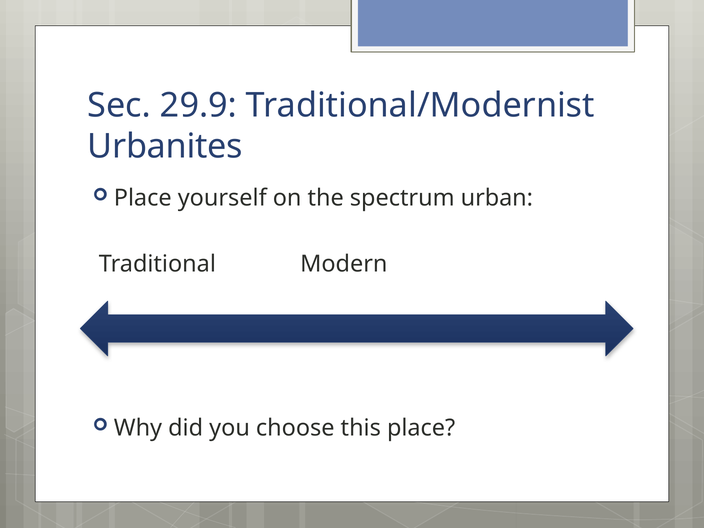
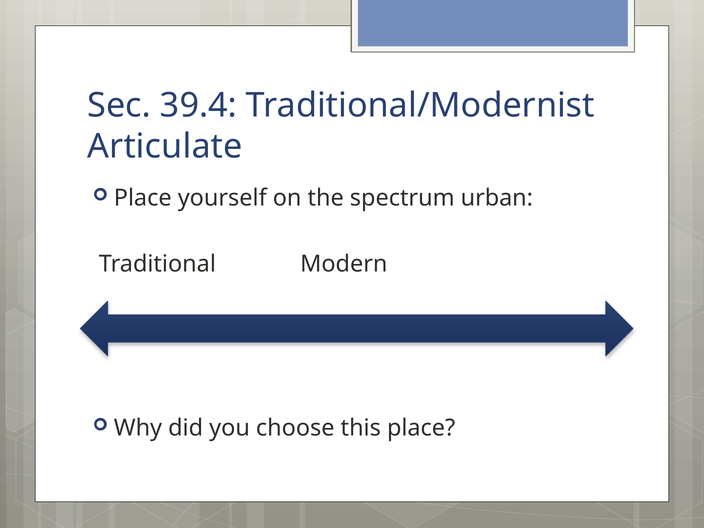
29.9: 29.9 -> 39.4 (199, 106)
Urbanites: Urbanites -> Articulate (165, 147)
